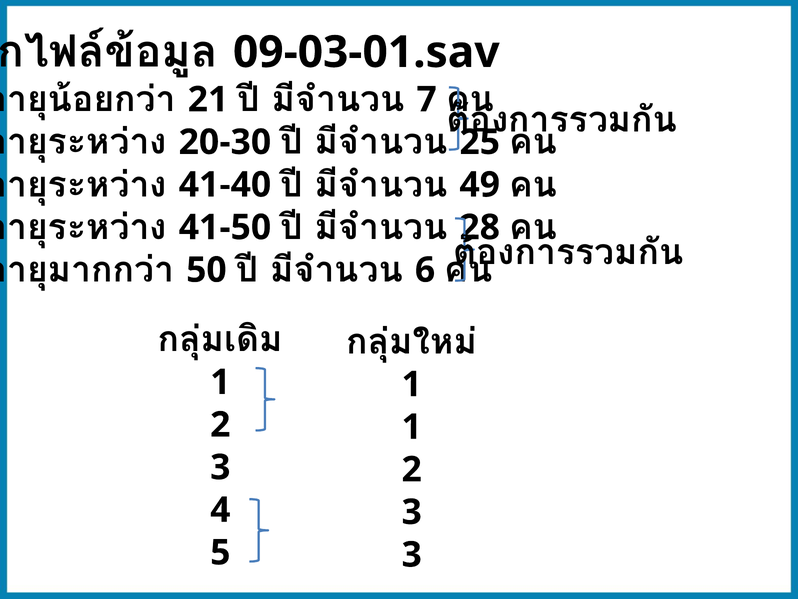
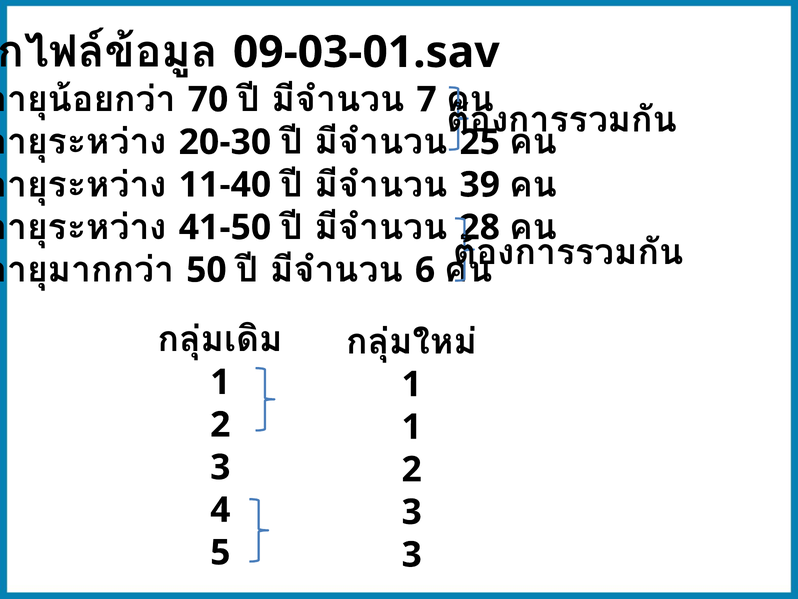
21: 21 -> 70 (208, 100)
41-40: 41-40 -> 11-40 (225, 185)
49: 49 -> 39 (480, 185)
